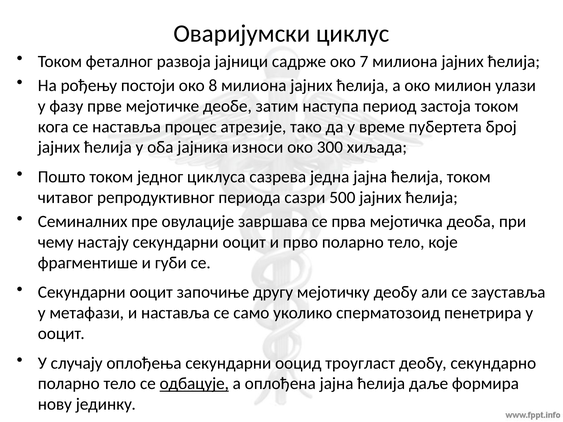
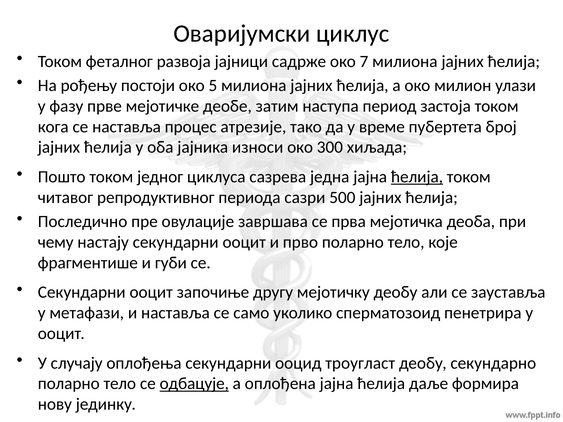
8: 8 -> 5 (213, 85)
ћелија underline: none -> present (417, 177)
Семиналних: Семиналних -> Последично (83, 222)
